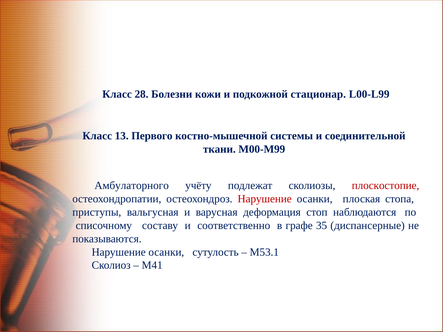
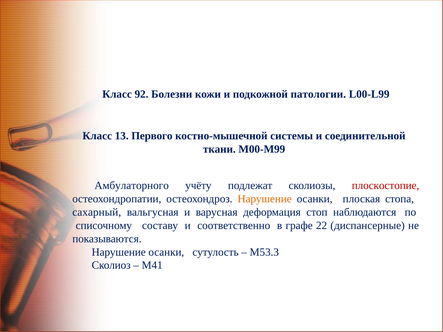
28: 28 -> 92 (142, 94)
стационар: стационар -> патологии (318, 94)
Нарушение colour: red -> orange (265, 199)
приступы: приступы -> сахарный (97, 212)
35: 35 -> 22 (322, 226)
М53.1: М53.1 -> М53.3 (264, 252)
